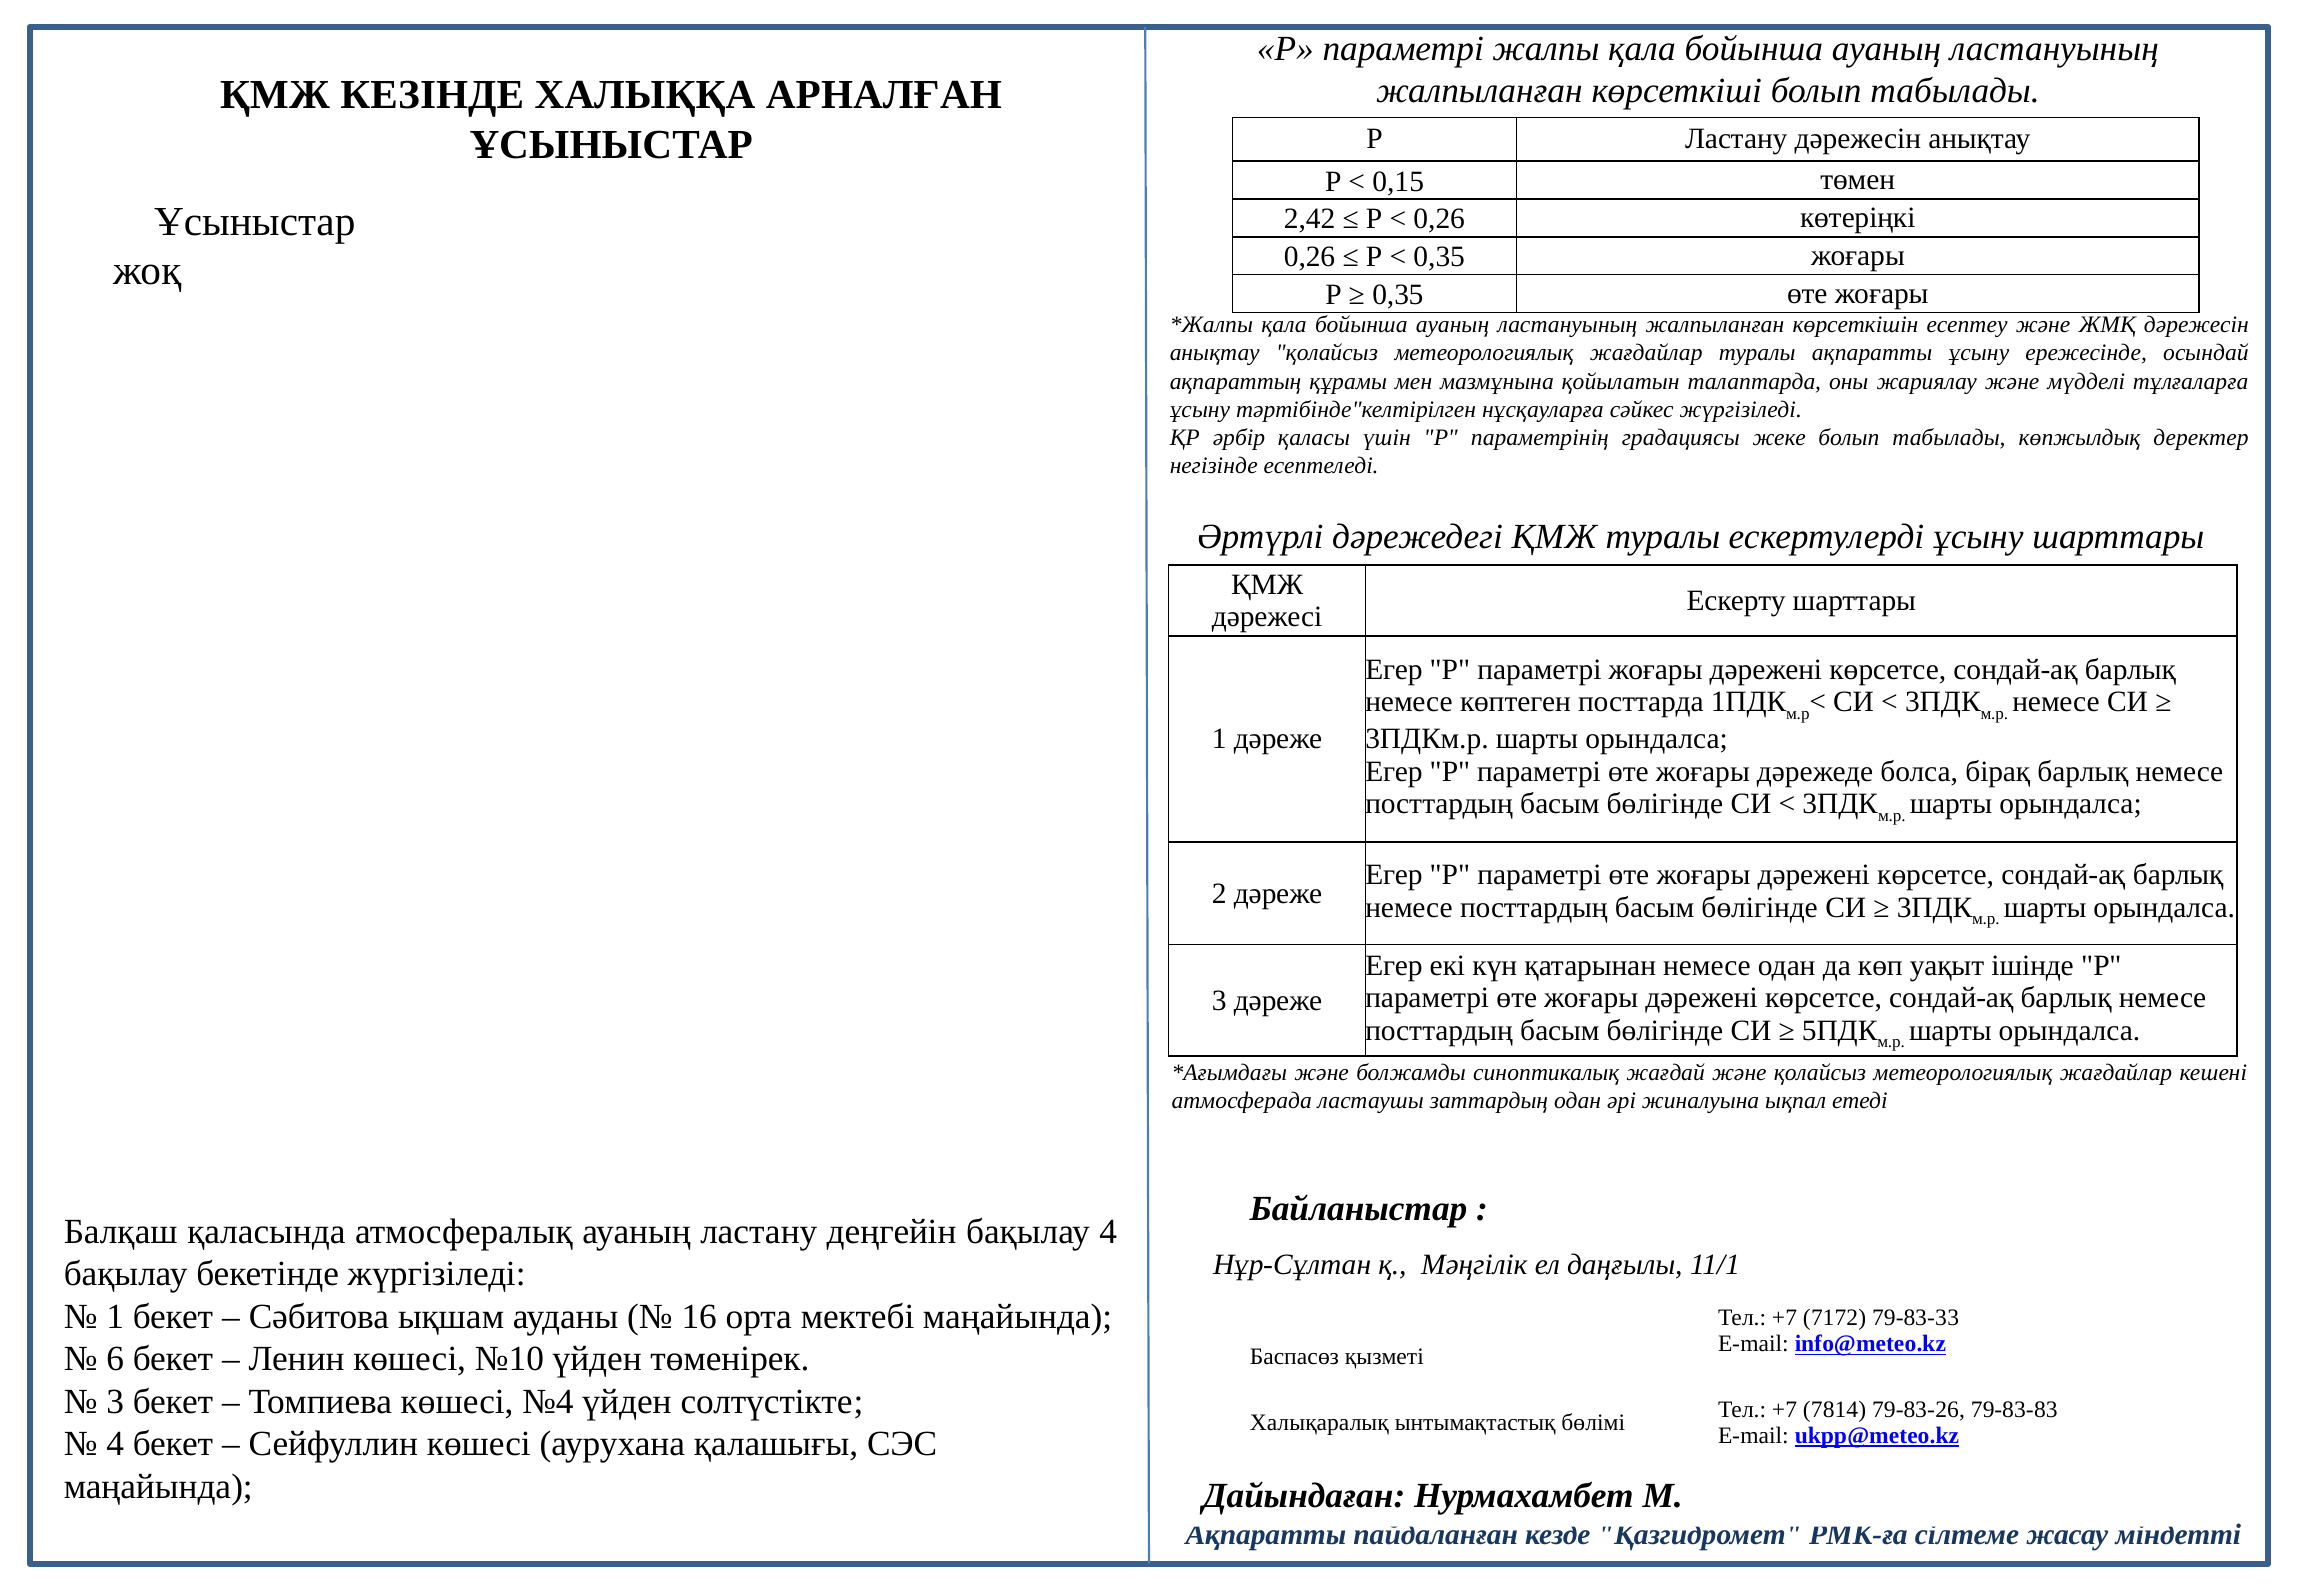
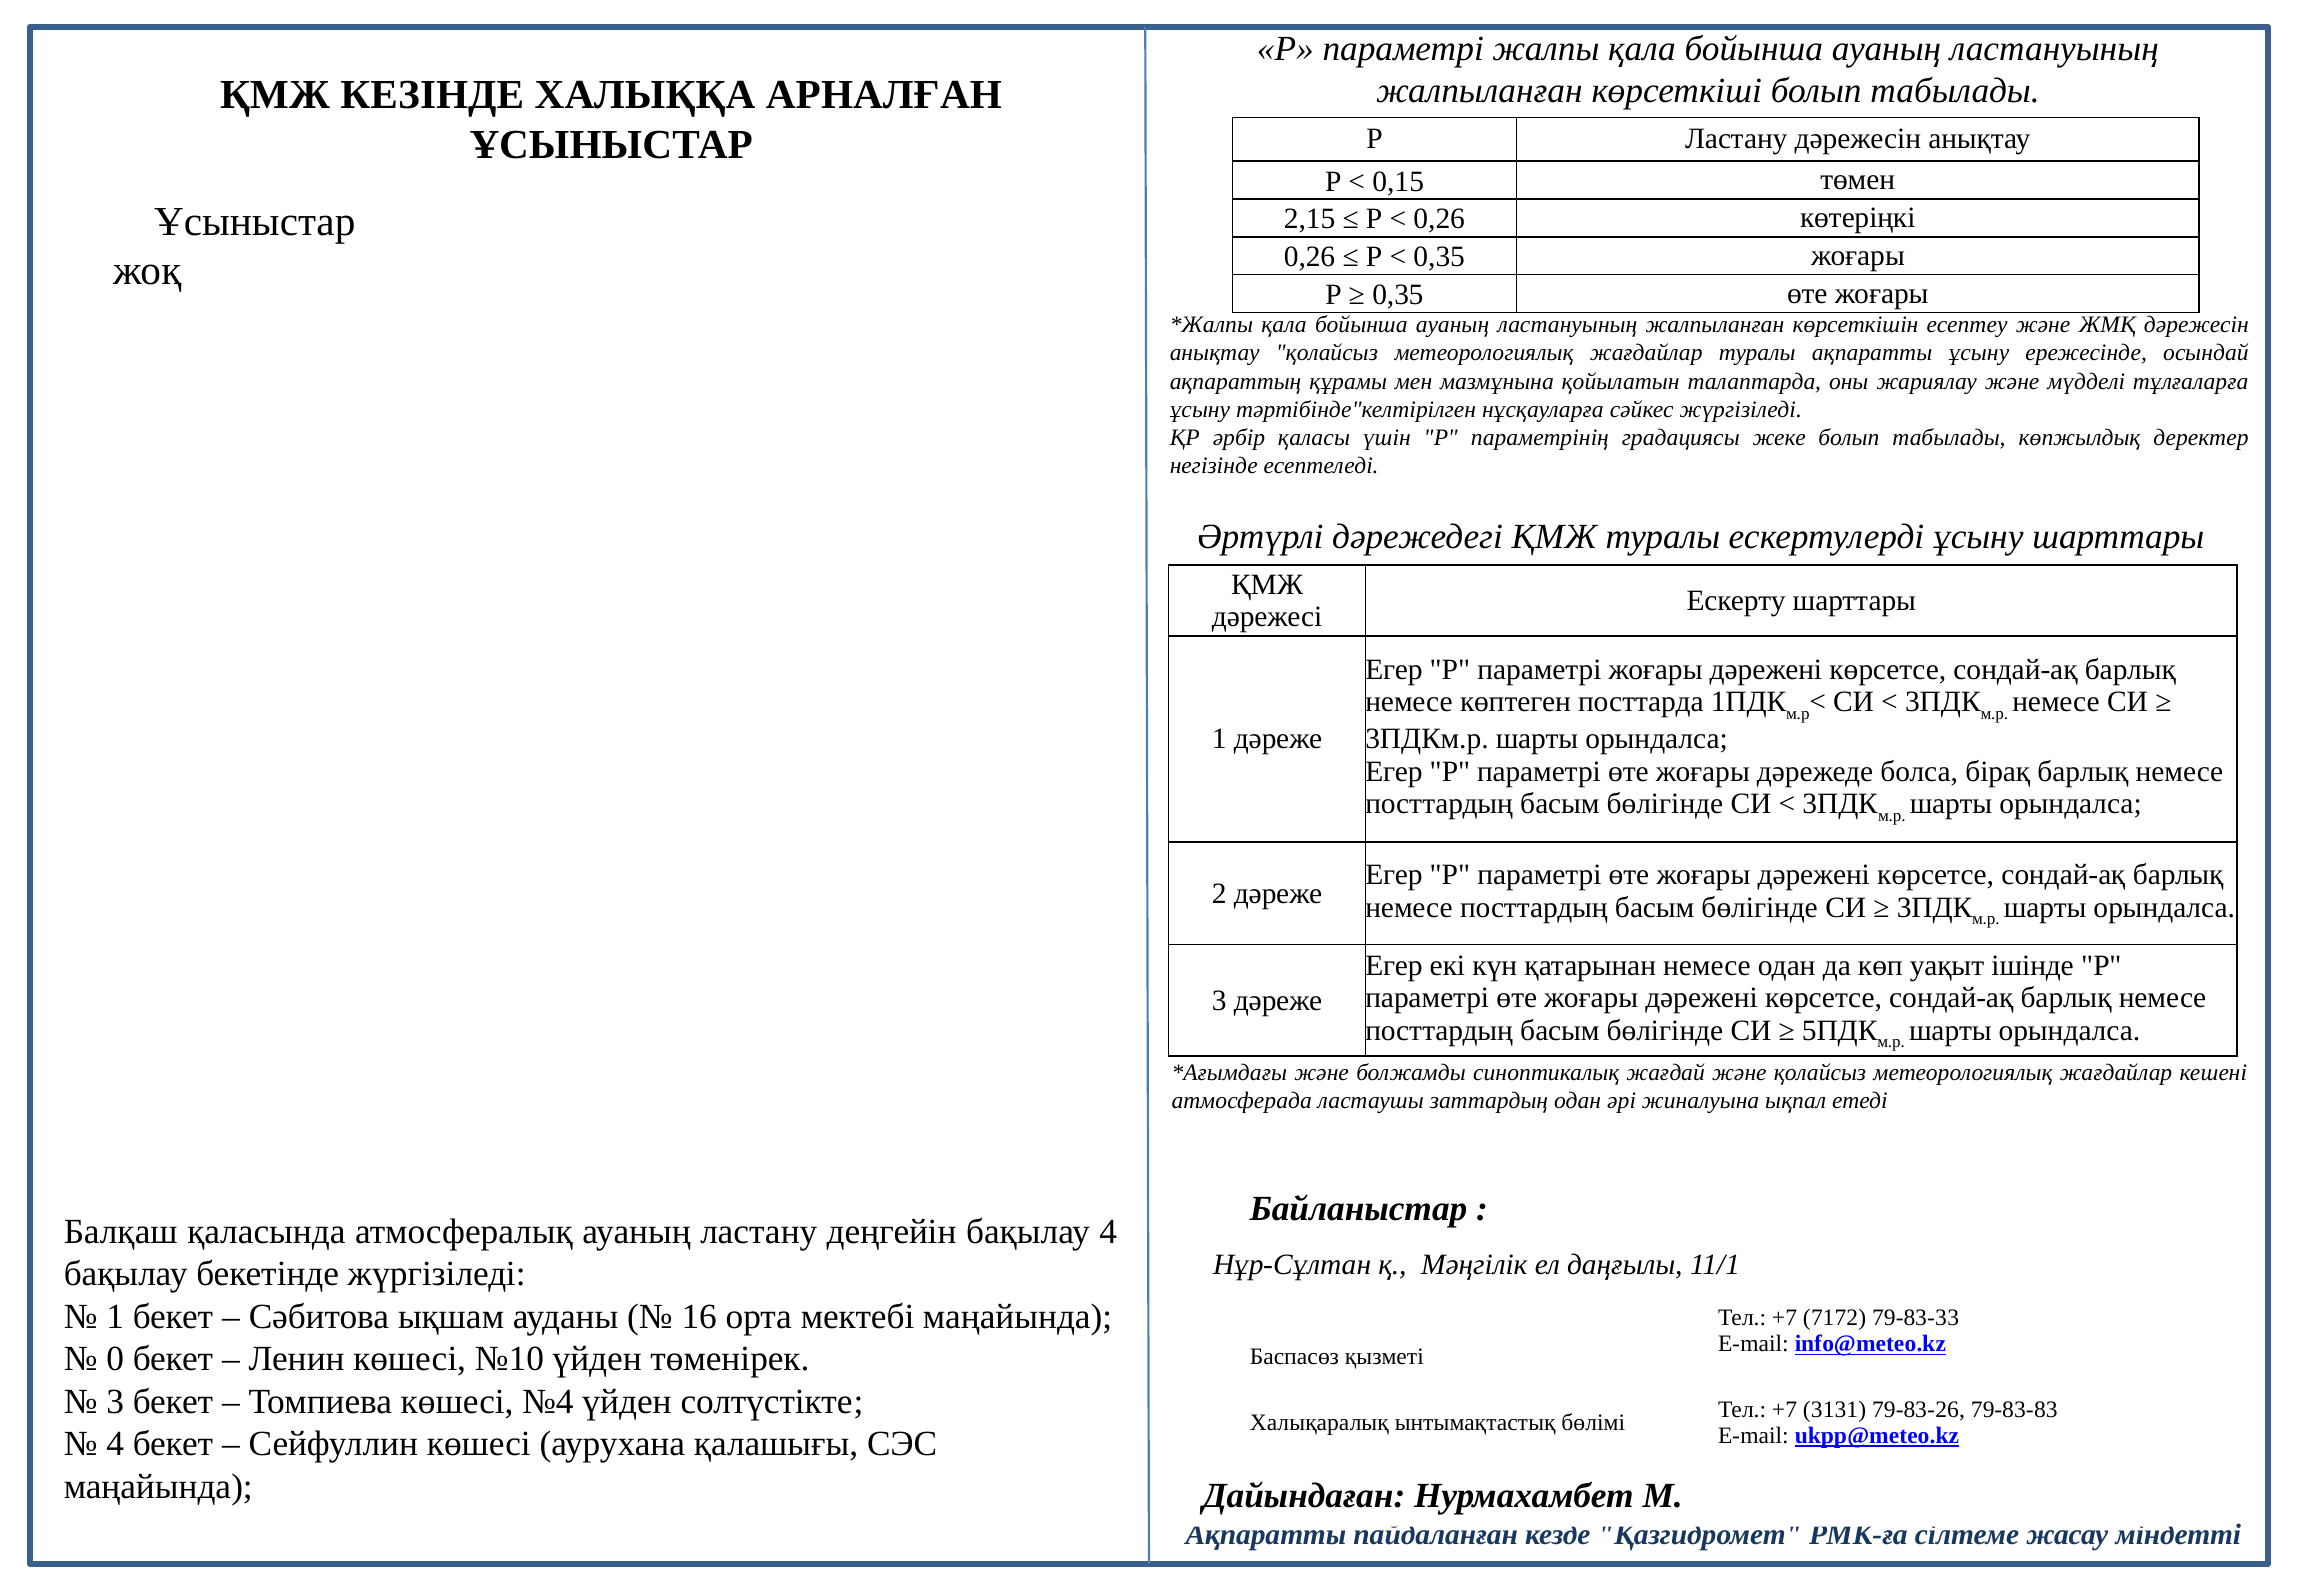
2,42: 2,42 -> 2,15 (1310, 219)
6: 6 -> 0 (115, 1359)
7814: 7814 -> 3131 (1835, 1409)
